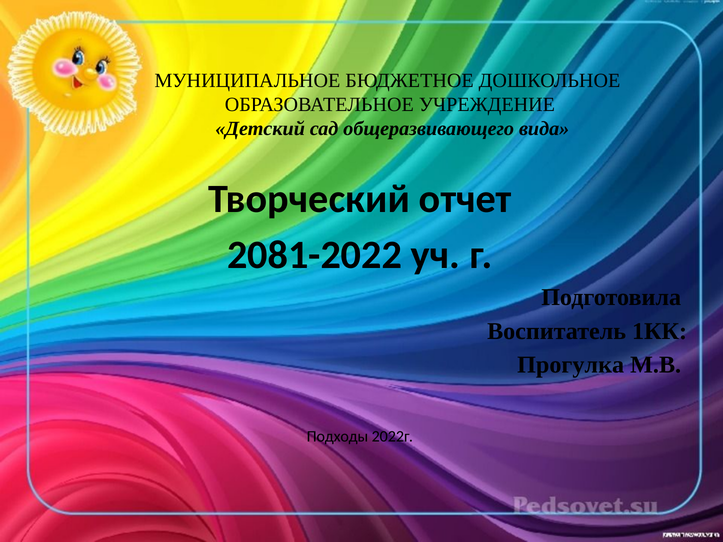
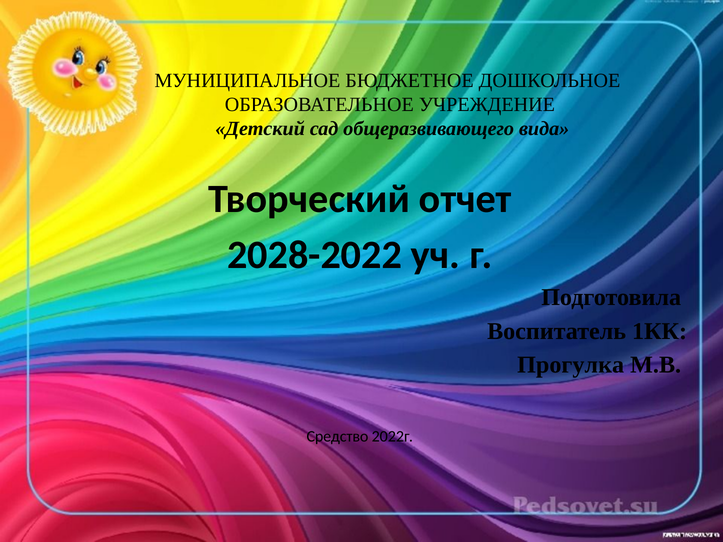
2081-2022: 2081-2022 -> 2028-2022 (315, 255)
Подходы: Подходы -> Средство (337, 437)
